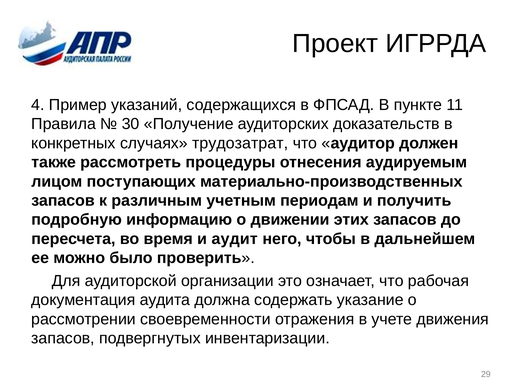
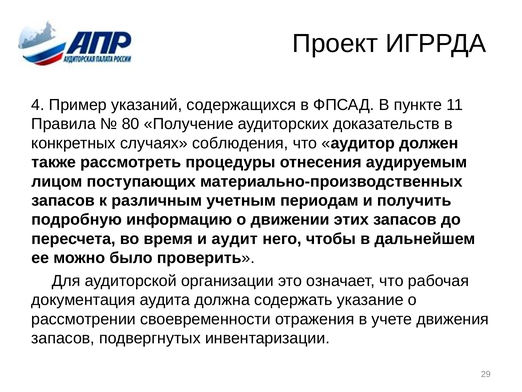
30: 30 -> 80 (131, 124)
трудозатрат: трудозатрат -> соблюдения (240, 143)
